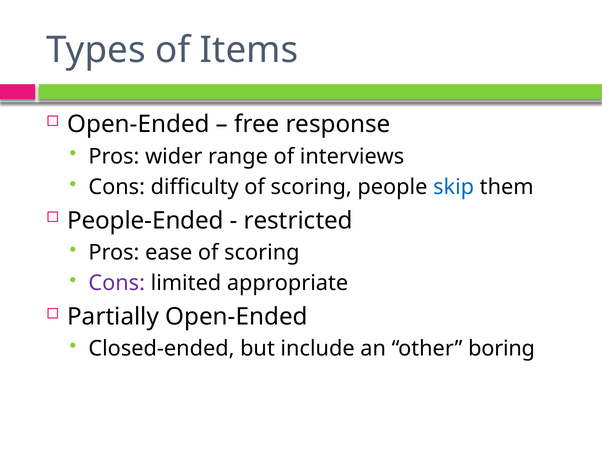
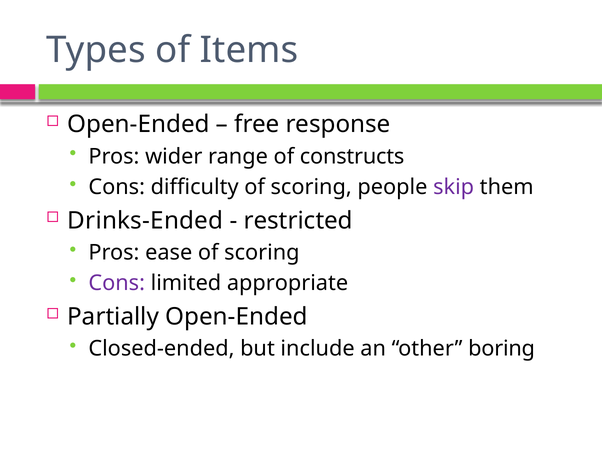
interviews: interviews -> constructs (352, 157)
skip colour: blue -> purple (454, 187)
People-Ended: People-Ended -> Drinks-Ended (145, 221)
